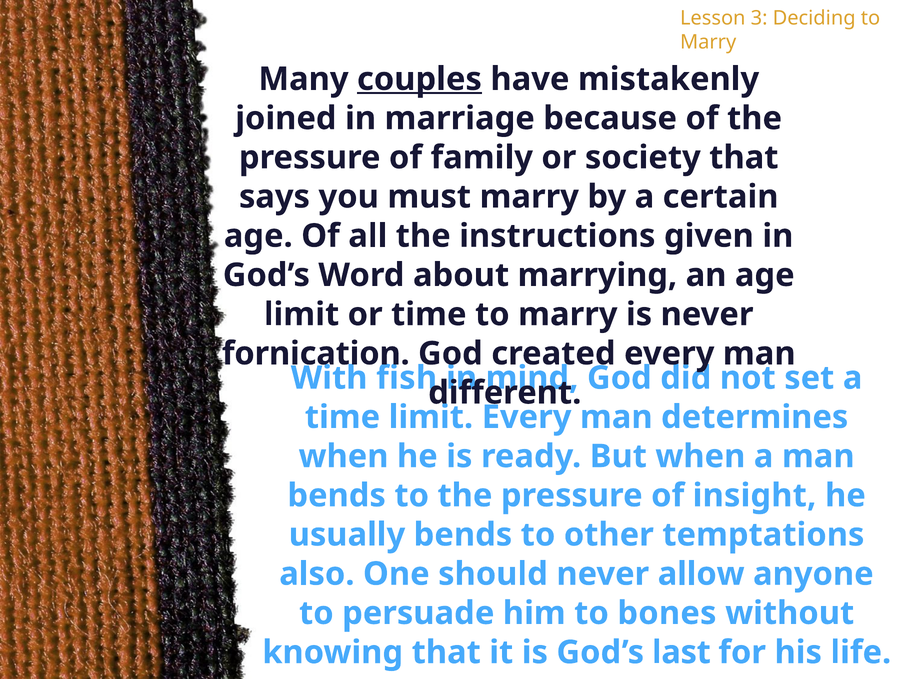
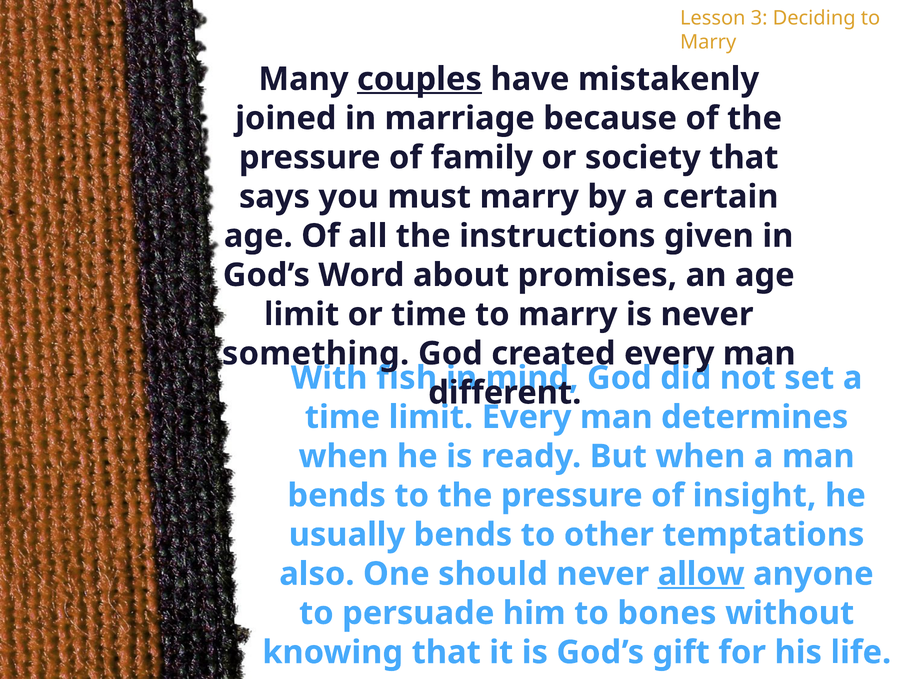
marrying: marrying -> promises (597, 275)
fornication: fornication -> something (316, 353)
allow underline: none -> present (701, 574)
last: last -> gift (681, 652)
